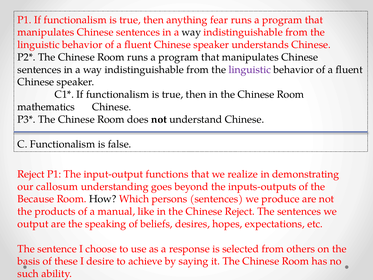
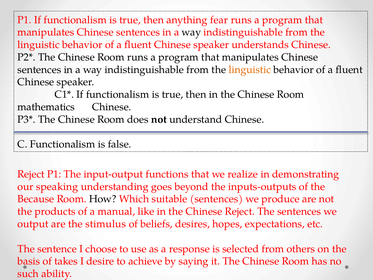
linguistic colour: purple -> orange (250, 70)
callosum: callosum -> speaking (57, 186)
persons: persons -> suitable (169, 199)
speaking: speaking -> stimulus (106, 224)
these: these -> takes (66, 261)
